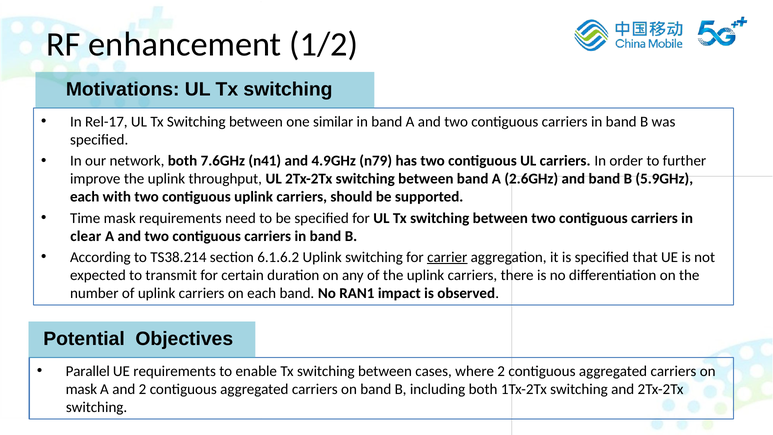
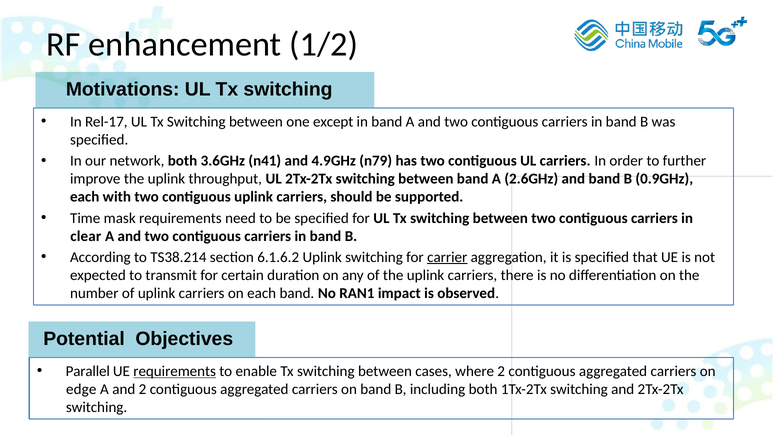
similar: similar -> except (333, 122)
7.6GHz: 7.6GHz -> 3.6GHz (223, 161)
5.9GHz: 5.9GHz -> 0.9GHz (664, 179)
requirements underline: none -> present (175, 371)
mask: mask -> edge (81, 389)
